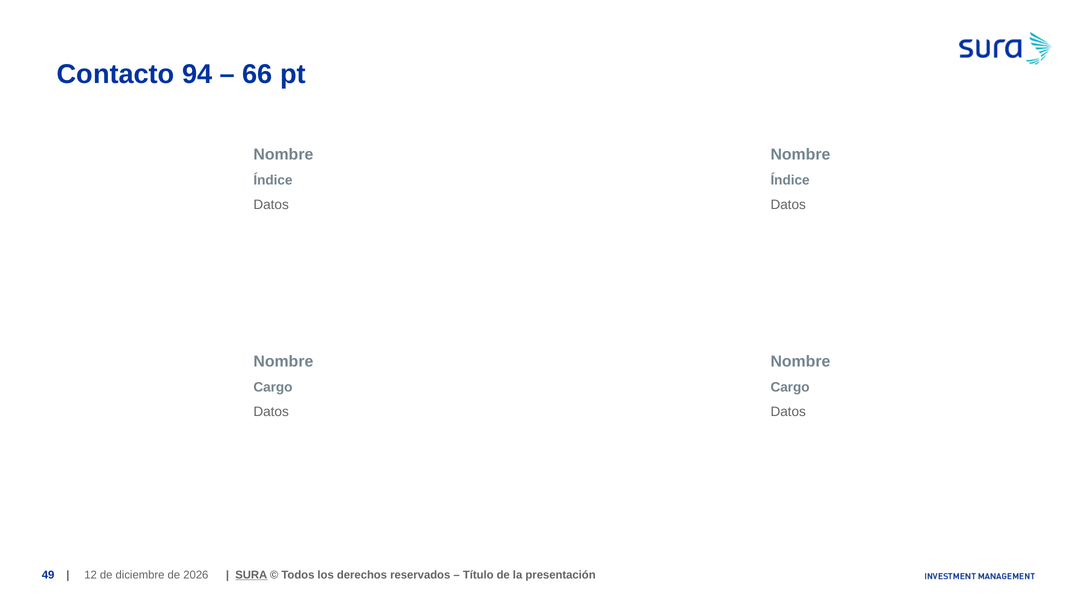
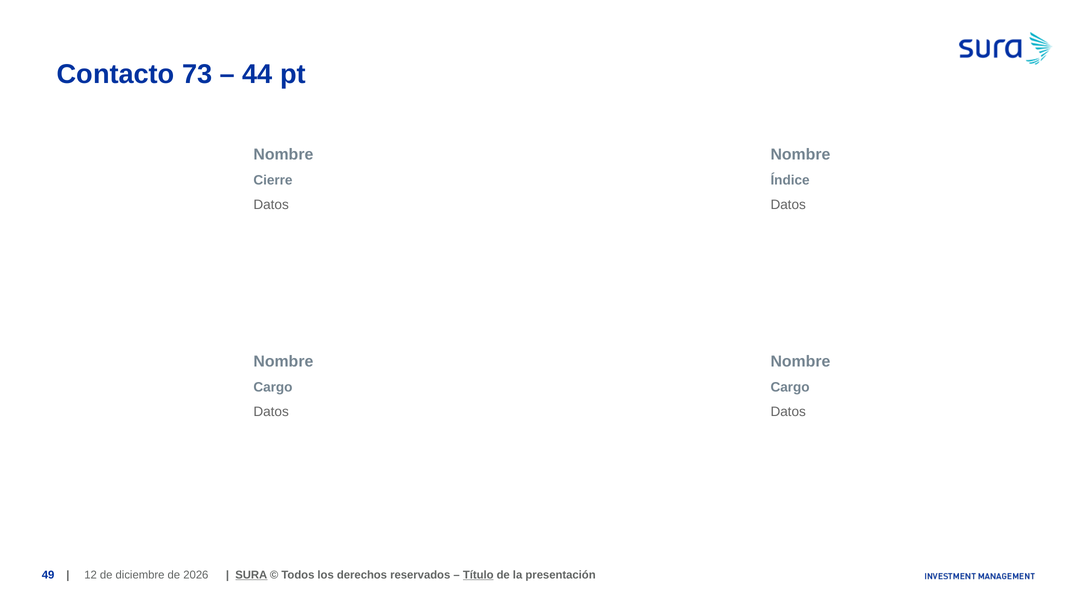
94: 94 -> 73 (197, 74)
66: 66 -> 44 (257, 74)
Índice: Índice -> Cierre (273, 180)
Título underline: none -> present (478, 575)
